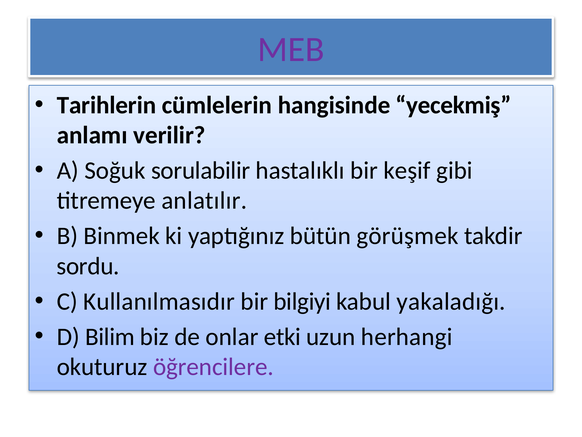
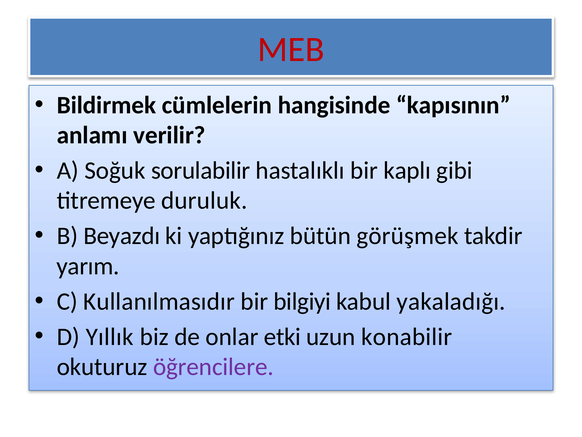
MEB colour: purple -> red (291, 49)
Tarihlerin: Tarihlerin -> Bildirmek (106, 105)
yecekmiş: yecekmiş -> kapısının (453, 105)
keşif: keşif -> kaplı (407, 170)
anlatılır: anlatılır -> duruluk (204, 200)
Binmek: Binmek -> Beyazdı (122, 236)
sordu: sordu -> yarım (88, 266)
Bilim: Bilim -> Yıllık (110, 336)
herhangi: herhangi -> konabilir (407, 336)
